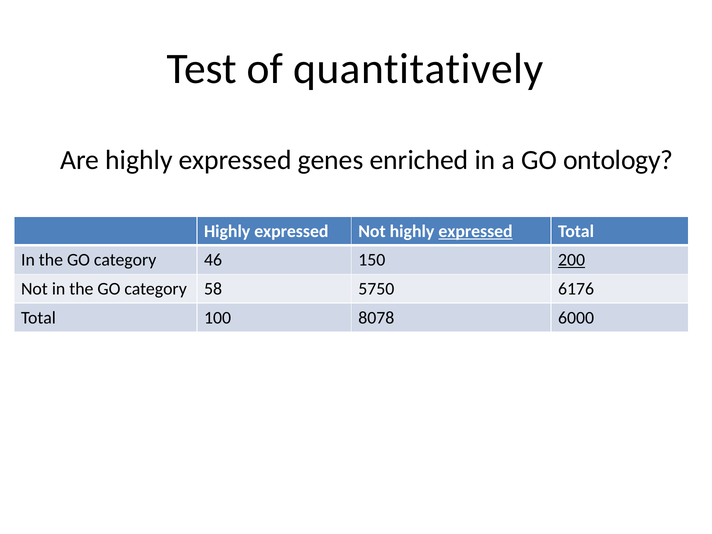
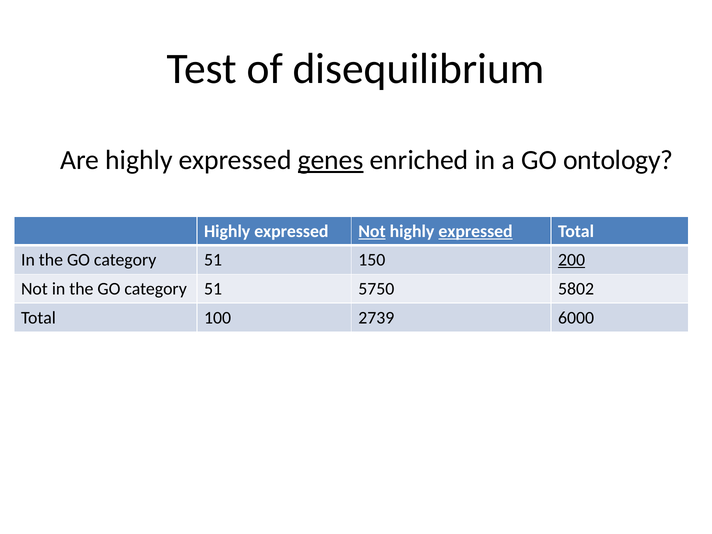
quantitatively: quantitatively -> disequilibrium (419, 69)
genes underline: none -> present (331, 160)
Not underline: none -> present (372, 231)
46: 46 -> 51 (213, 260)
58: 58 -> 51 (213, 289)
6176: 6176 -> 5802 (576, 289)
8078: 8078 -> 2739 (376, 318)
